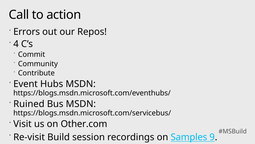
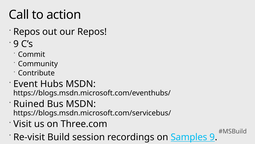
Errors: Errors -> Repos (27, 32)
4: 4 -> 9 (16, 44)
Other.com: Other.com -> Three.com (84, 123)
